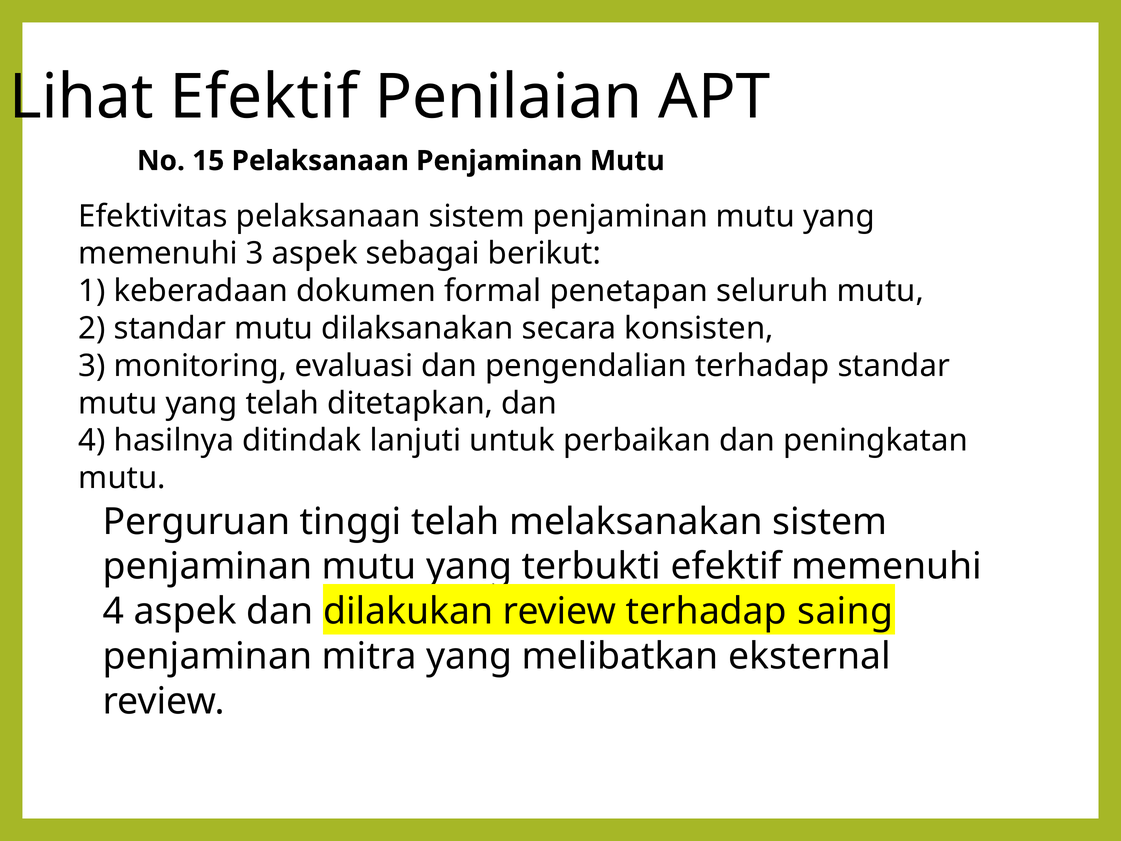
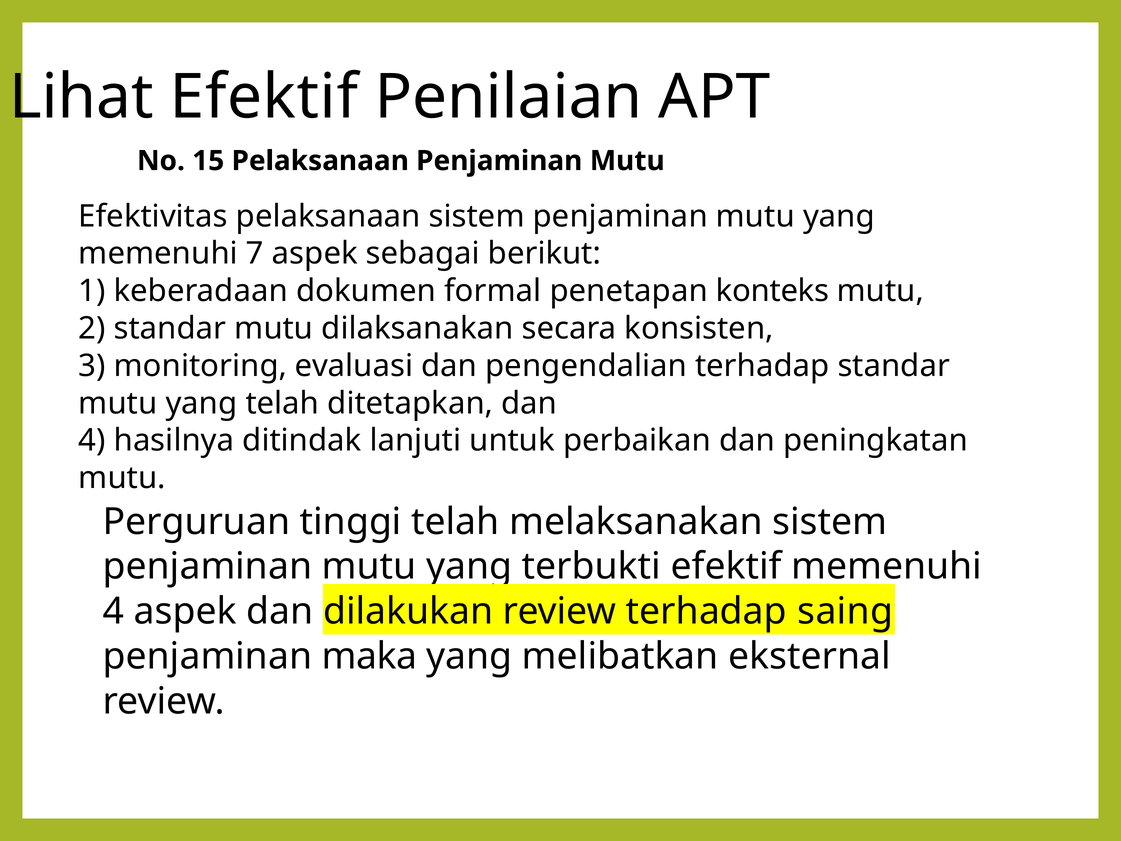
memenuhi 3: 3 -> 7 (255, 254)
seluruh: seluruh -> konteks (772, 291)
mitra: mitra -> maka (369, 656)
